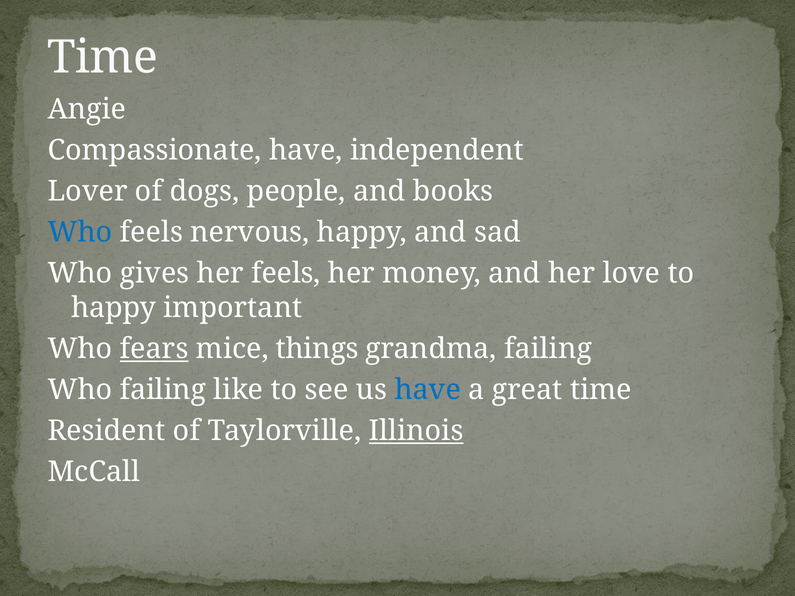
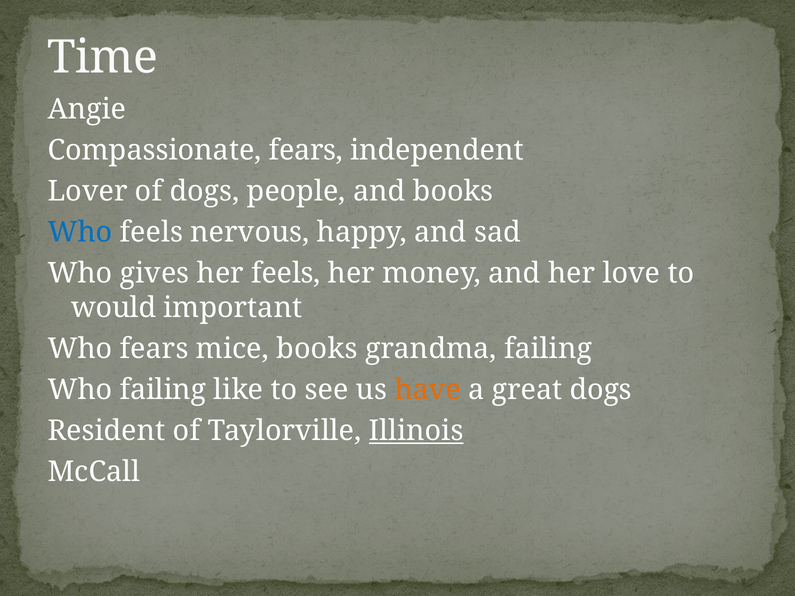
Compassionate have: have -> fears (306, 150)
happy: happy -> would (114, 308)
fears underline: present -> none (154, 349)
mice things: things -> books (317, 349)
have colour: blue -> orange (428, 390)
great time: time -> dogs (601, 390)
